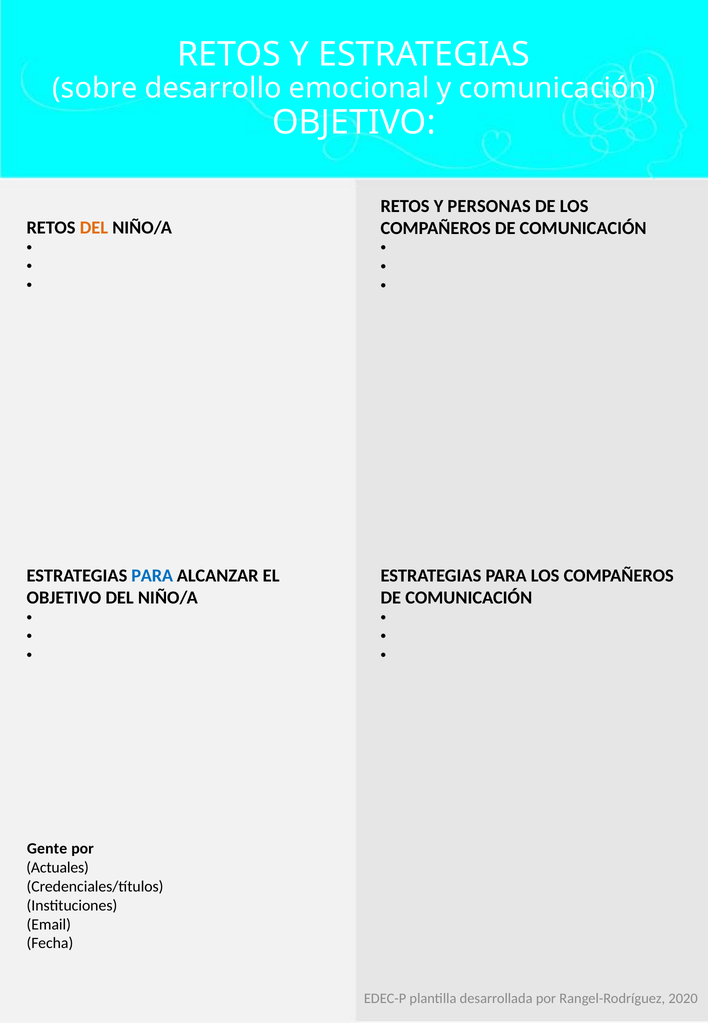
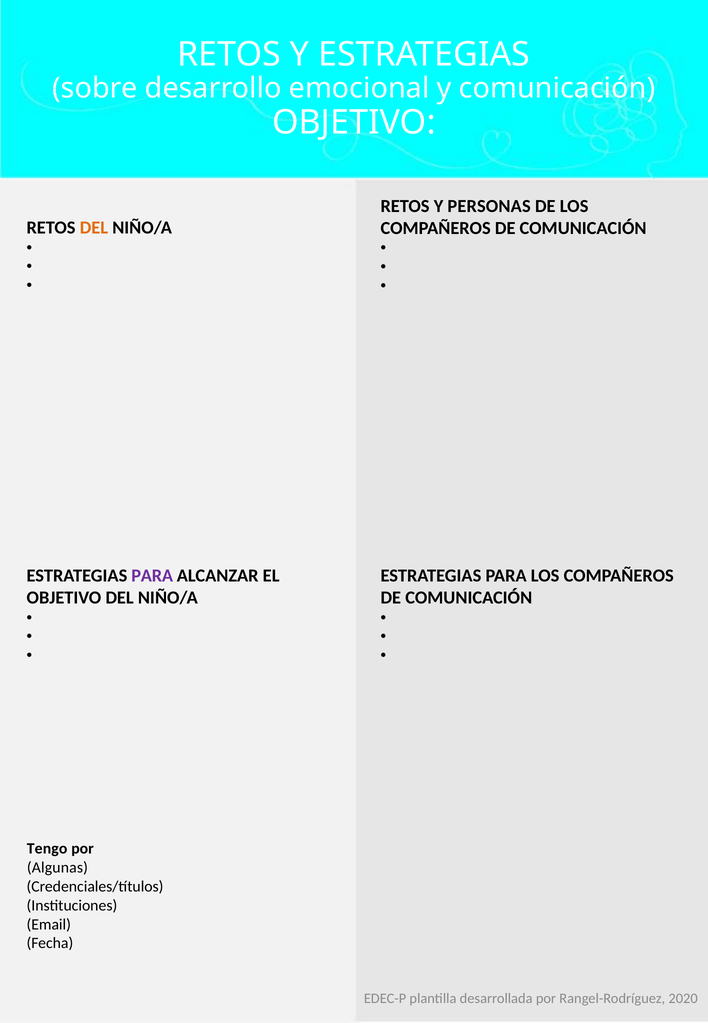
PARA colour: blue -> purple (152, 576)
Gente: Gente -> Tengo (47, 849)
Actuales: Actuales -> Algunas (57, 867)
